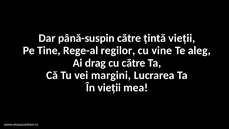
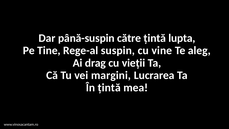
țintă vieții: vieții -> lupta (182, 38)
regilor: regilor -> suspin (118, 50)
cu către: către -> vieții (134, 63)
În vieții: vieții -> țintă (109, 88)
